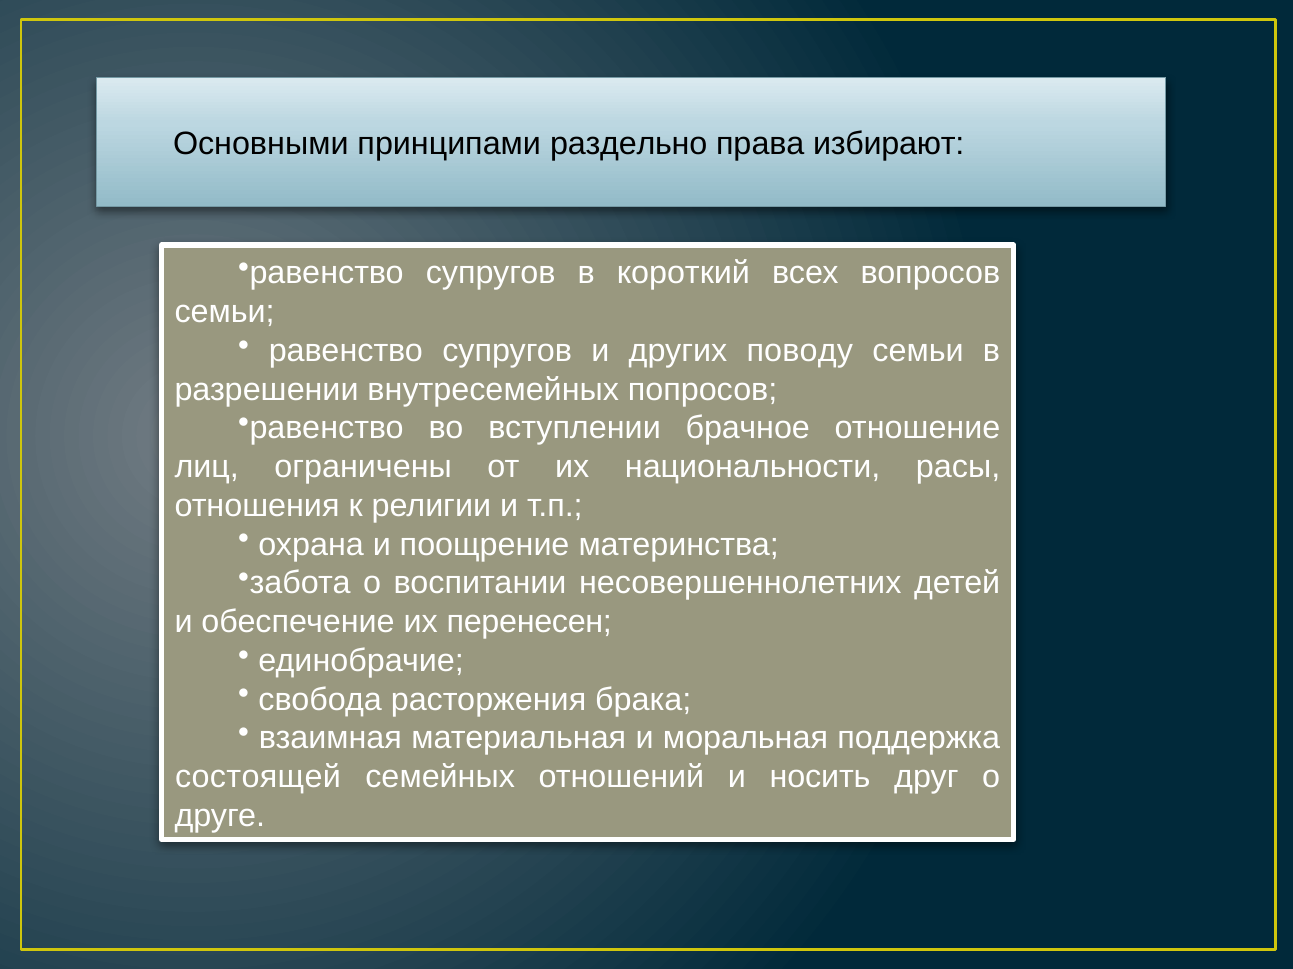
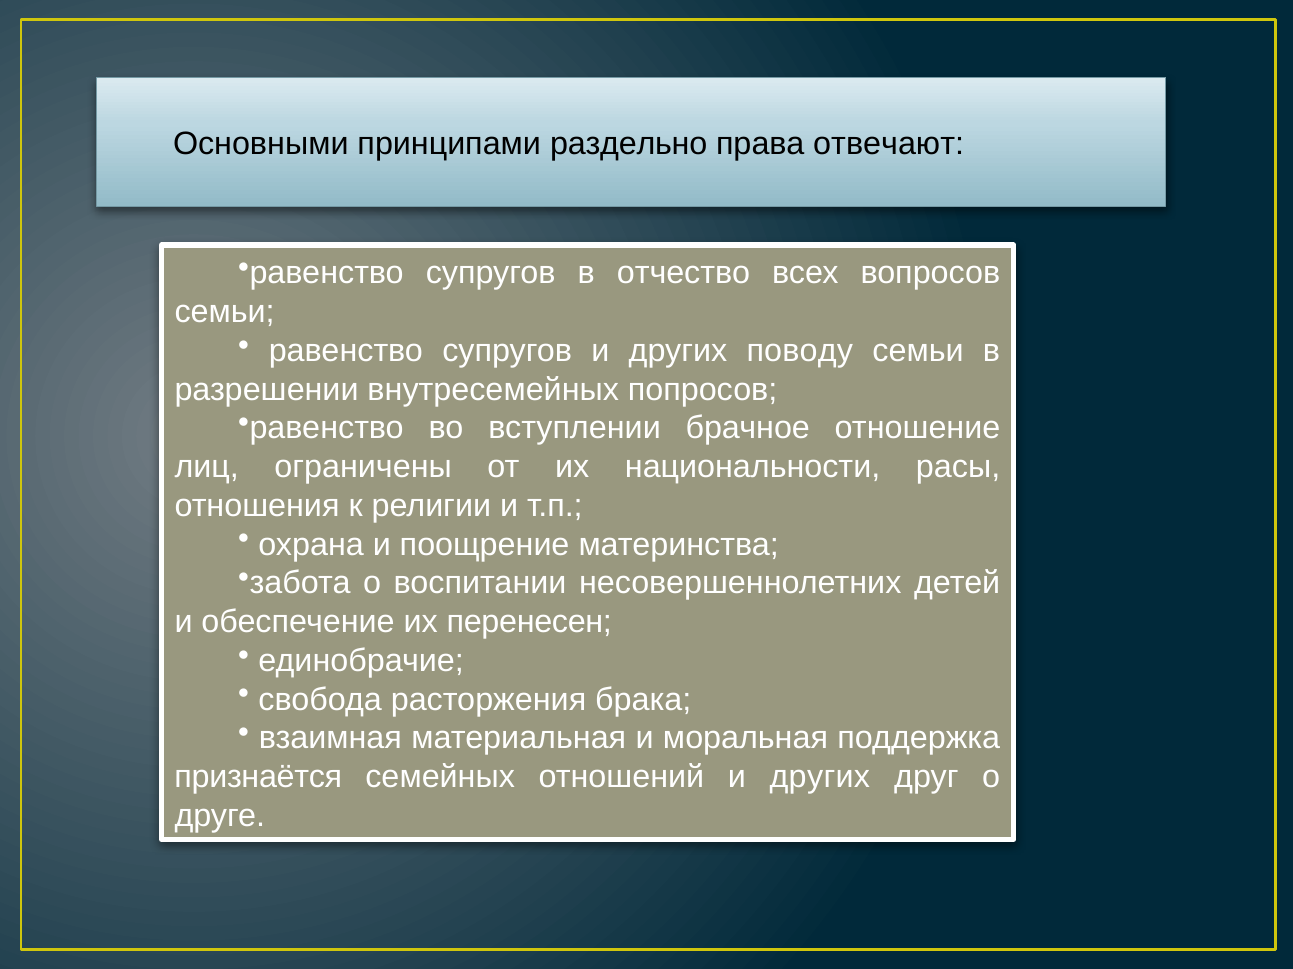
избирают: избирают -> отвечают (889, 144)
короткий: короткий -> отчество (684, 273)
состоящей: состоящей -> признаётся (258, 778)
отношений и носить: носить -> других (820, 778)
